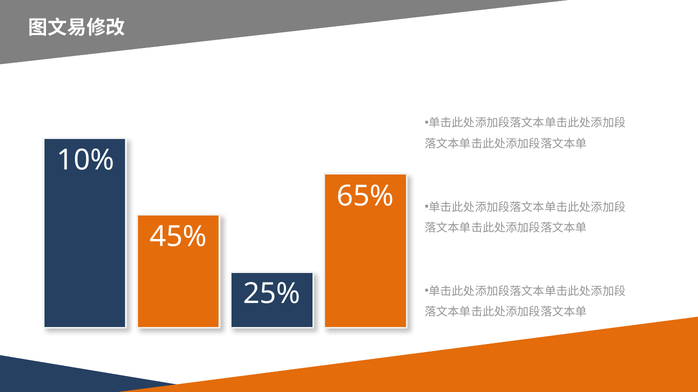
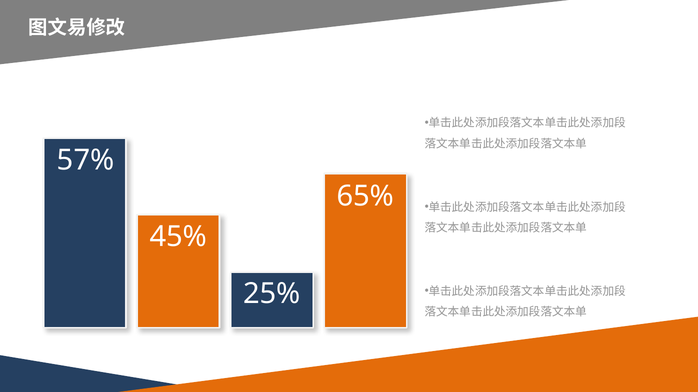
10%: 10% -> 57% (86, 161)
